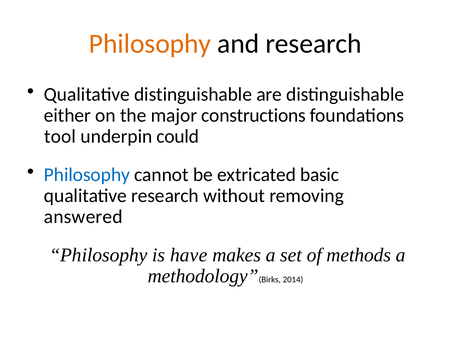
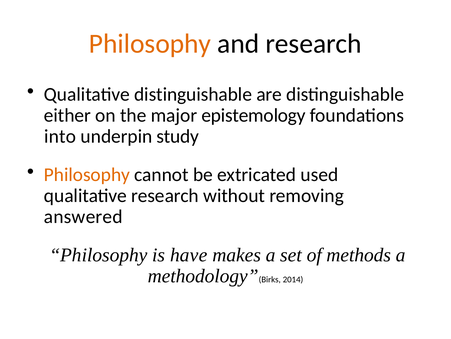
constructions: constructions -> epistemology (254, 115)
tool: tool -> into (60, 136)
could: could -> study (178, 136)
Philosophy colour: blue -> orange (87, 174)
basic: basic -> used (319, 174)
